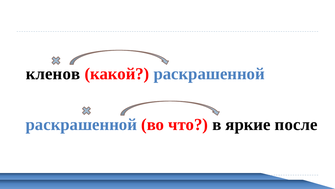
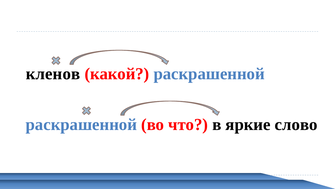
после: после -> слово (296, 124)
